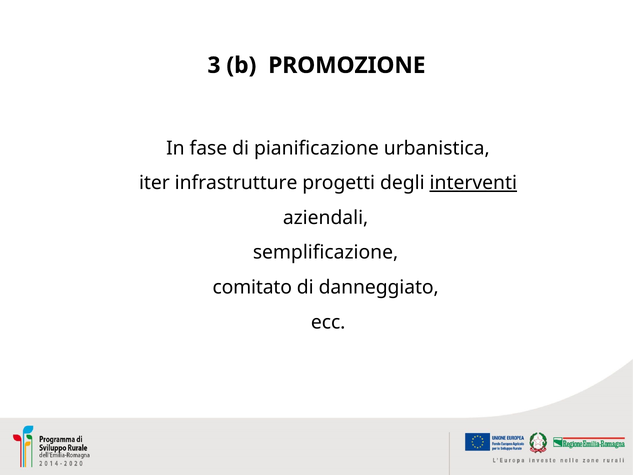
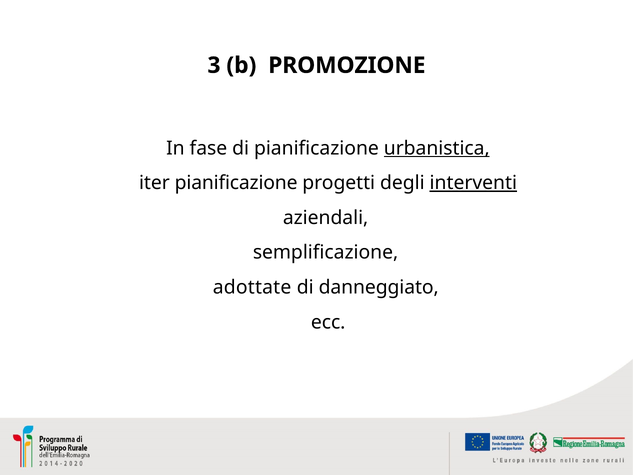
urbanistica underline: none -> present (437, 148)
iter infrastrutture: infrastrutture -> pianificazione (236, 183)
comitato: comitato -> adottate (252, 287)
